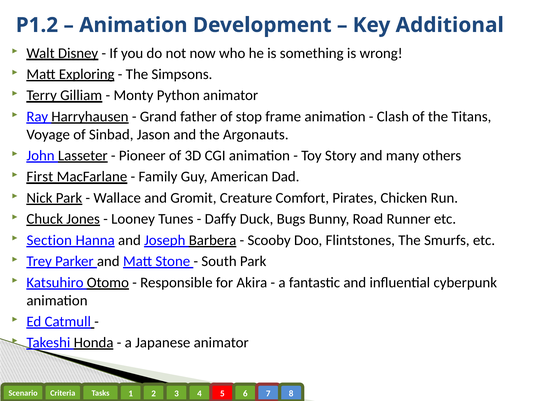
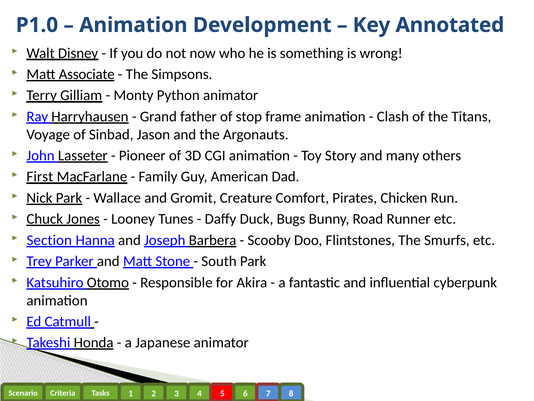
P1.2: P1.2 -> P1.0 (37, 25)
Additional: Additional -> Annotated (450, 25)
Exploring: Exploring -> Associate (87, 74)
